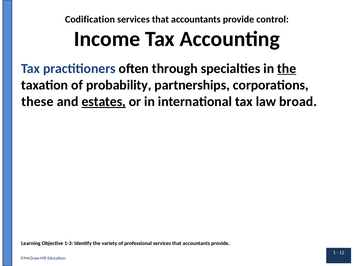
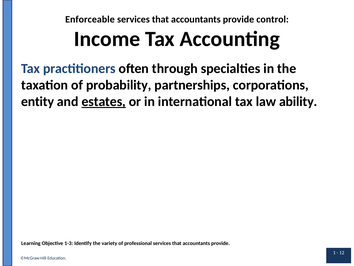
Codification: Codification -> Enforceable (90, 19)
the underline: present -> none (287, 68)
these: these -> entity (38, 101)
broad: broad -> ability (298, 101)
